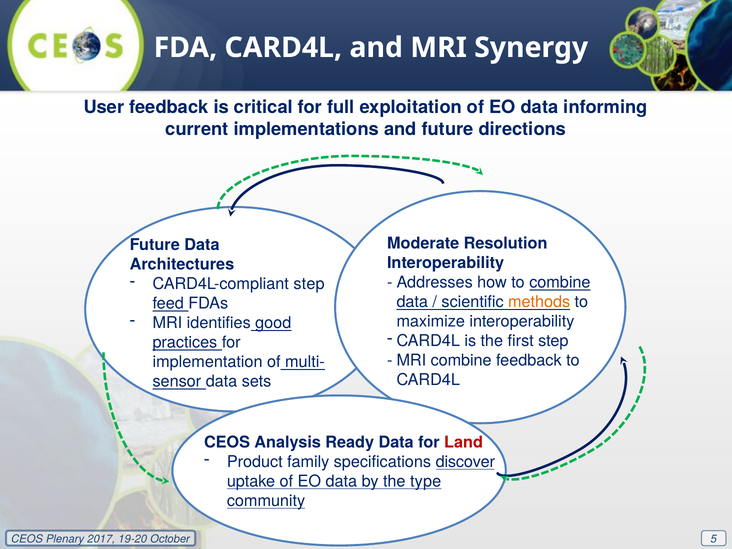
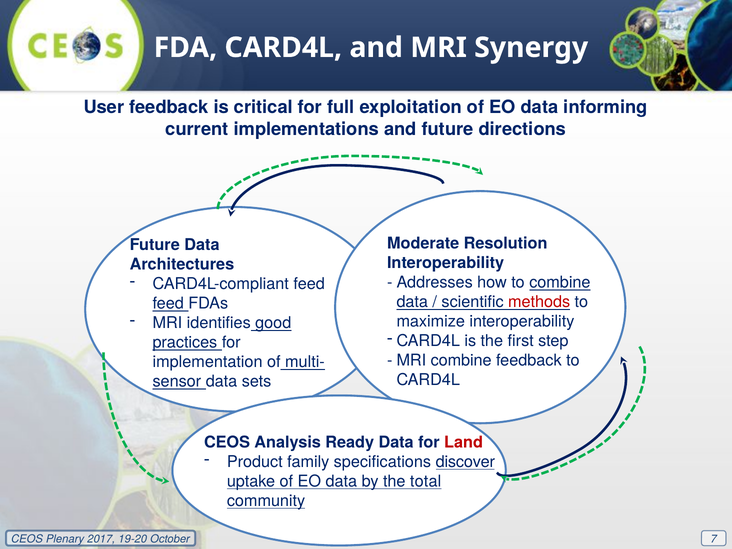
CARD4L-compliant step: step -> feed (309, 284)
methods colour: orange -> red (539, 302)
type: type -> total (426, 481)
5: 5 -> 7 (714, 539)
